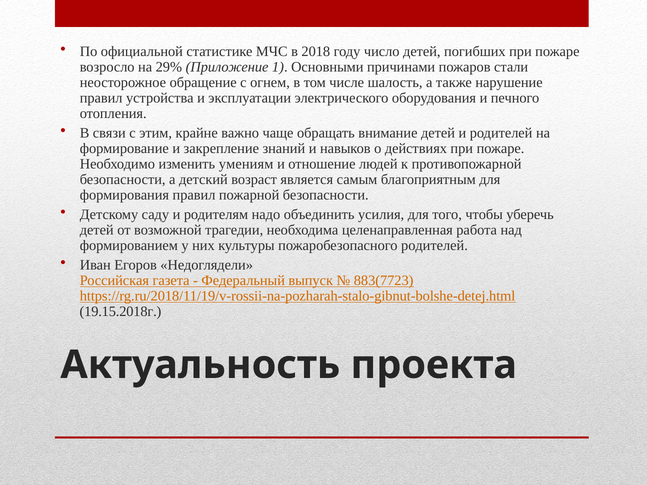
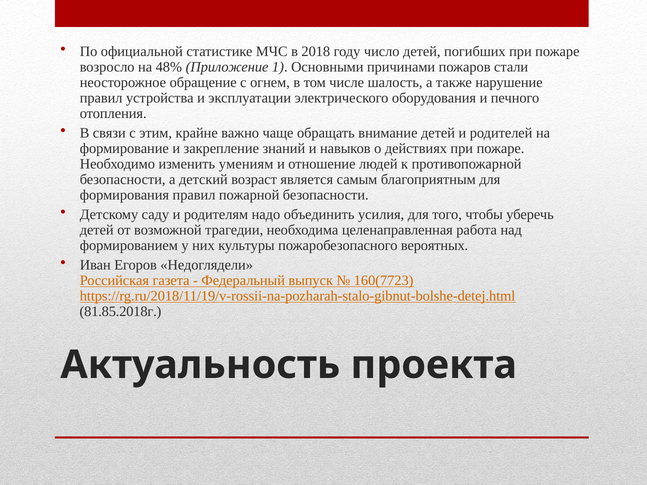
29%: 29% -> 48% (169, 67)
пожаробезопасного родителей: родителей -> вероятных (435, 246)
883(7723: 883(7723 -> 160(7723 (384, 280)
19.15.2018г: 19.15.2018г -> 81.85.2018г (120, 311)
